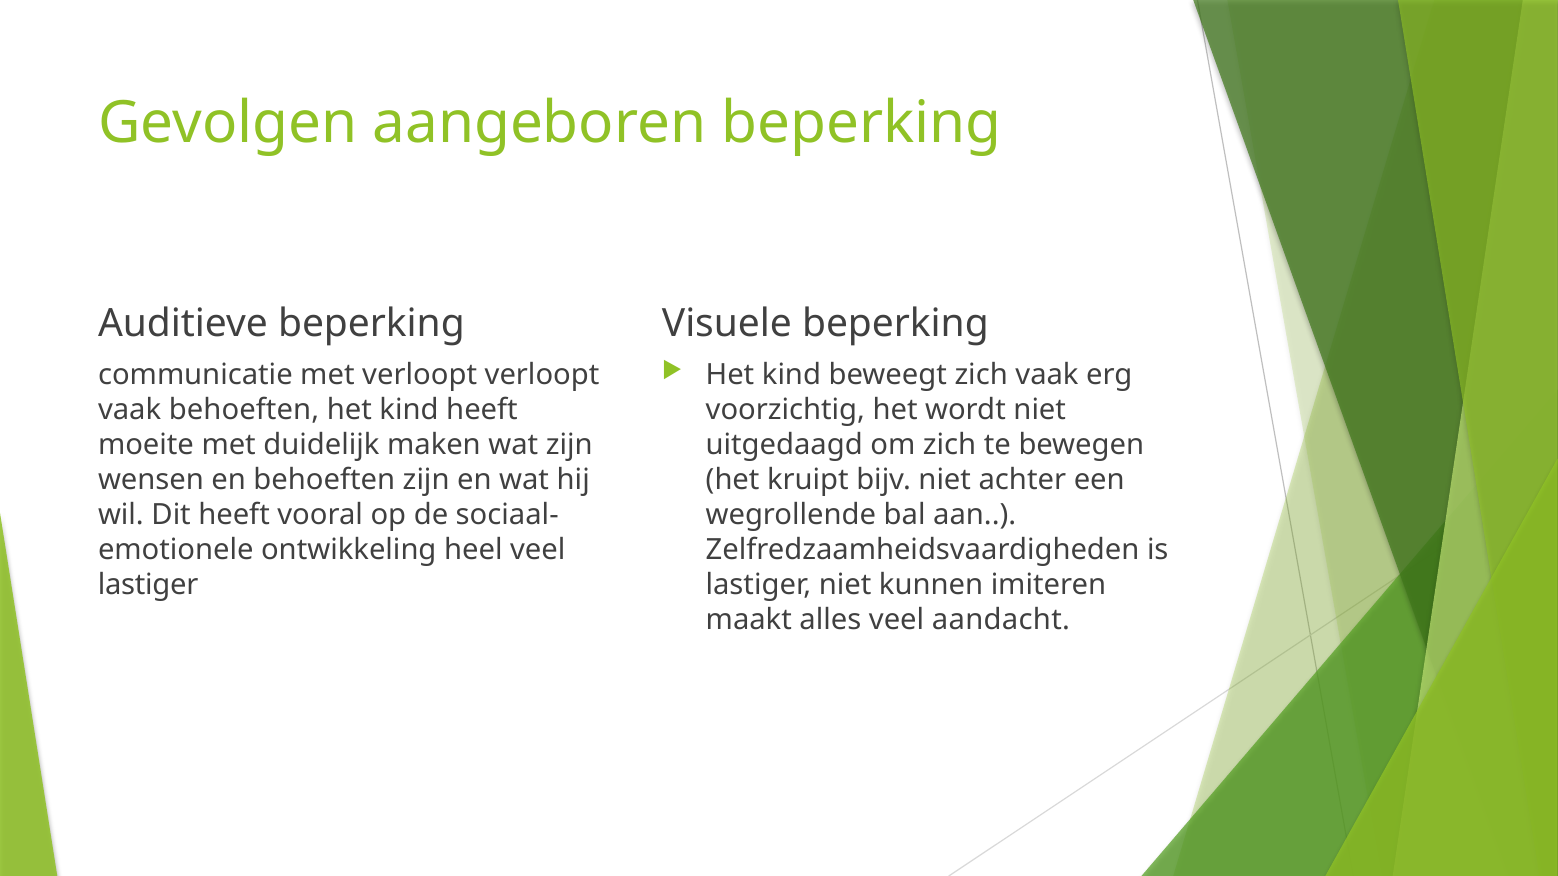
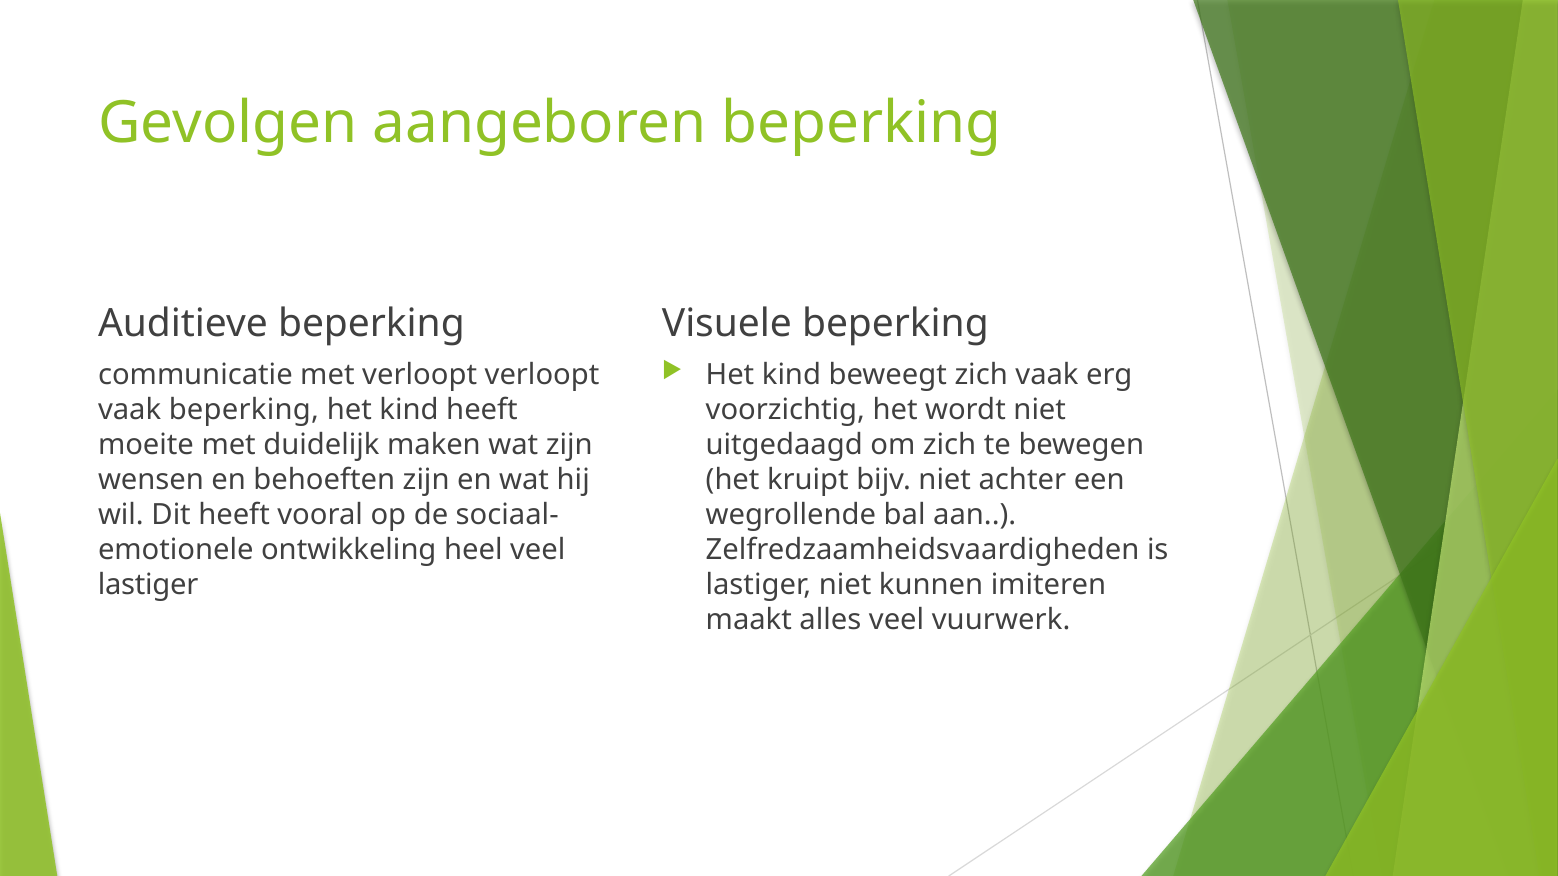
vaak behoeften: behoeften -> beperking (244, 410)
aandacht: aandacht -> vuurwerk (1001, 621)
